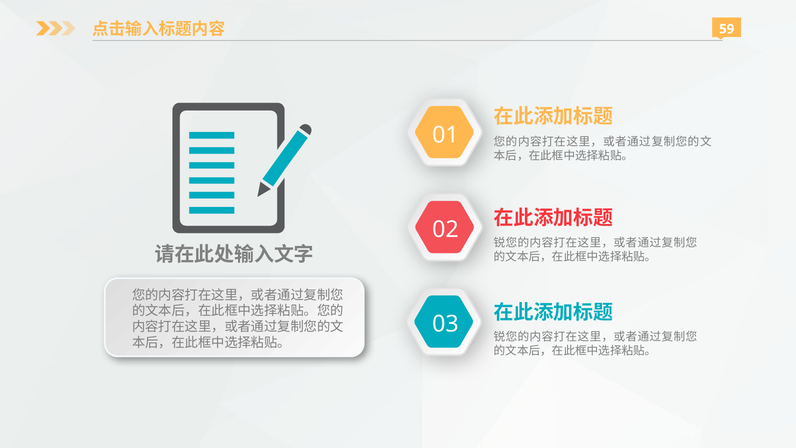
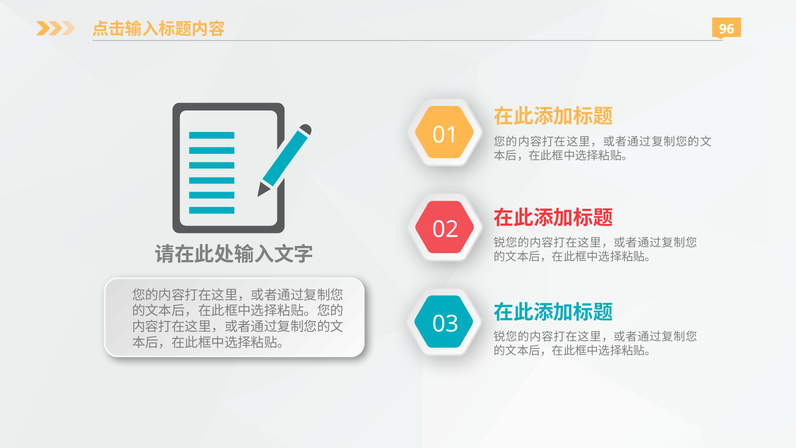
59: 59 -> 96 (727, 29)
